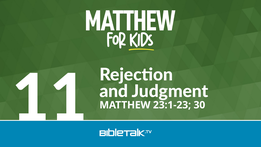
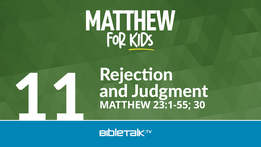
23:1-23: 23:1-23 -> 23:1-55 (172, 105)
